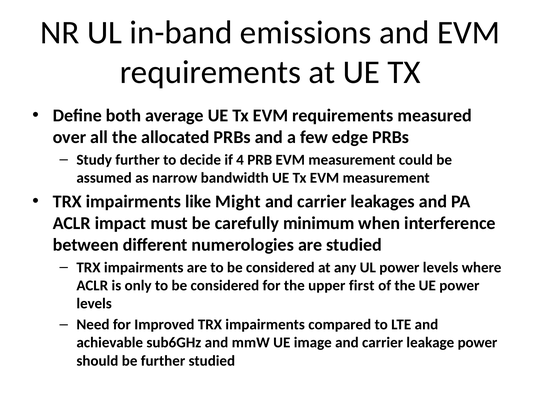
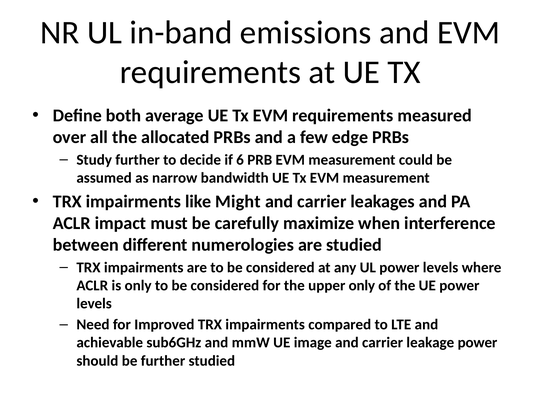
4: 4 -> 6 (240, 160)
minimum: minimum -> maximize (319, 223)
upper first: first -> only (362, 285)
